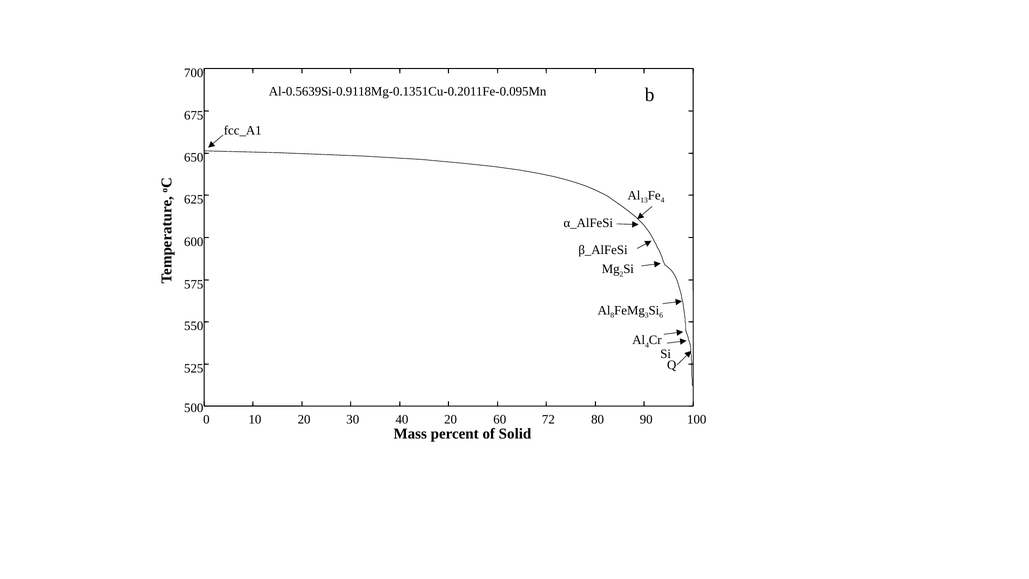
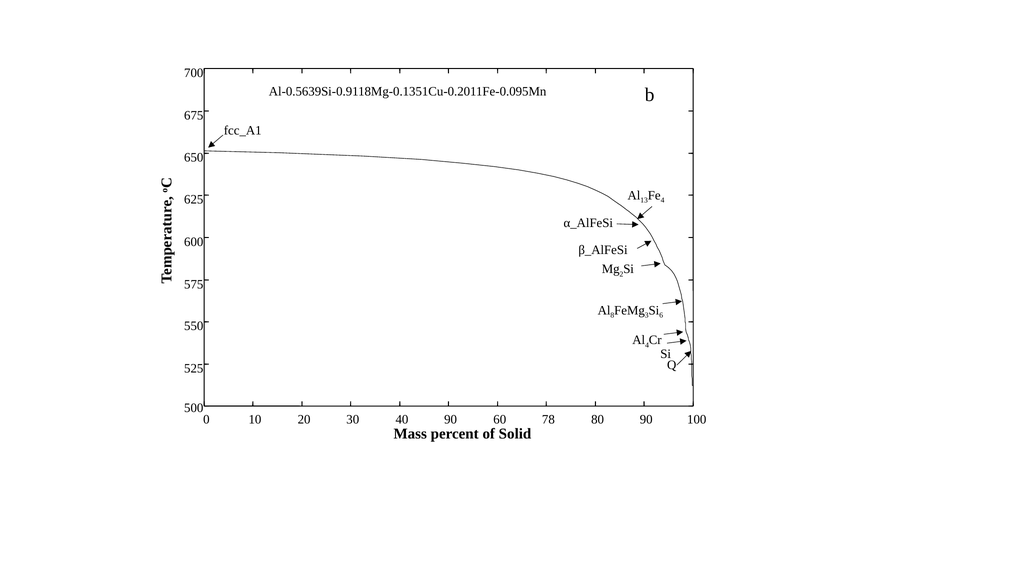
40 20: 20 -> 90 (451, 419)
72: 72 -> 78 (548, 419)
